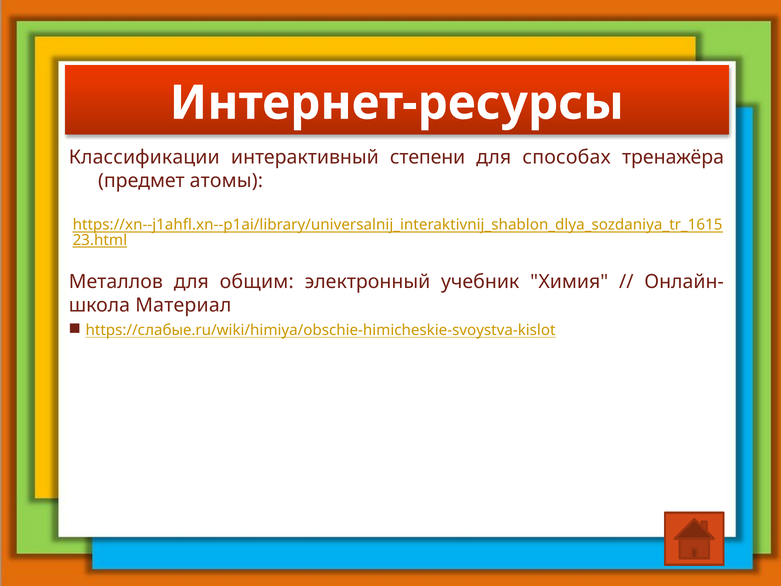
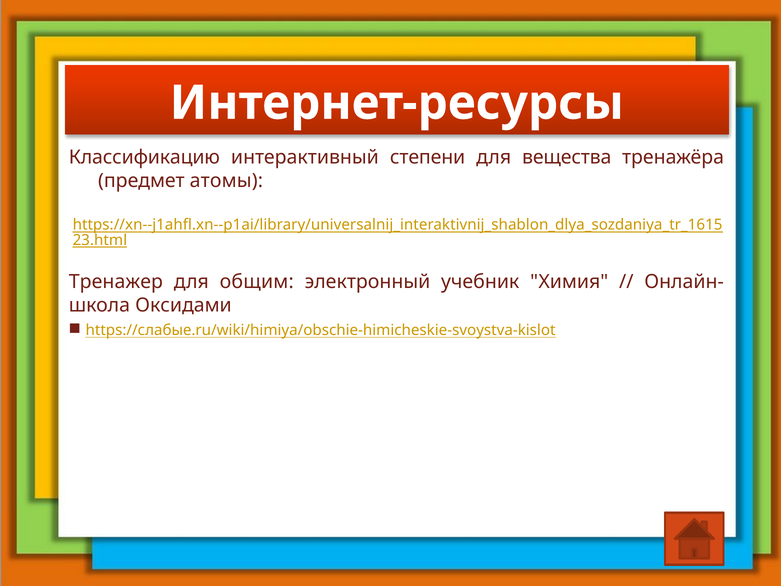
Классификации: Классификации -> Классификацию (144, 157)
способах: способах -> вещества (567, 157)
Металлов: Металлов -> Тренажер (116, 282)
Материал: Материал -> Оксидами (183, 305)
